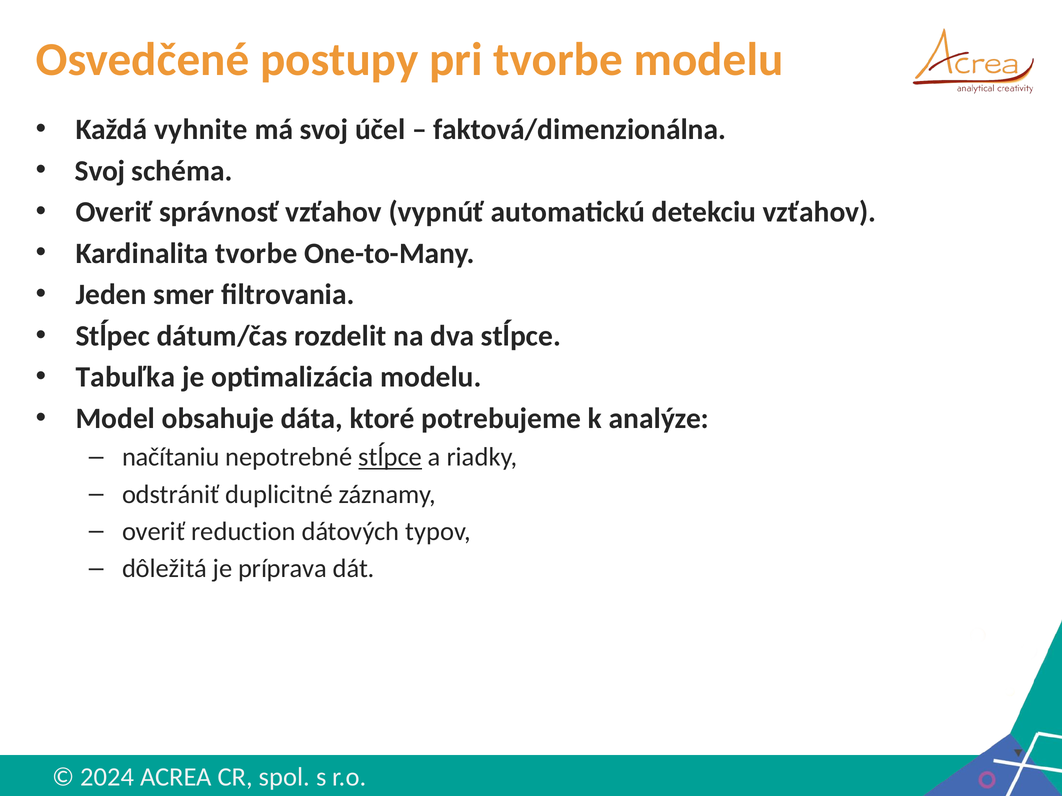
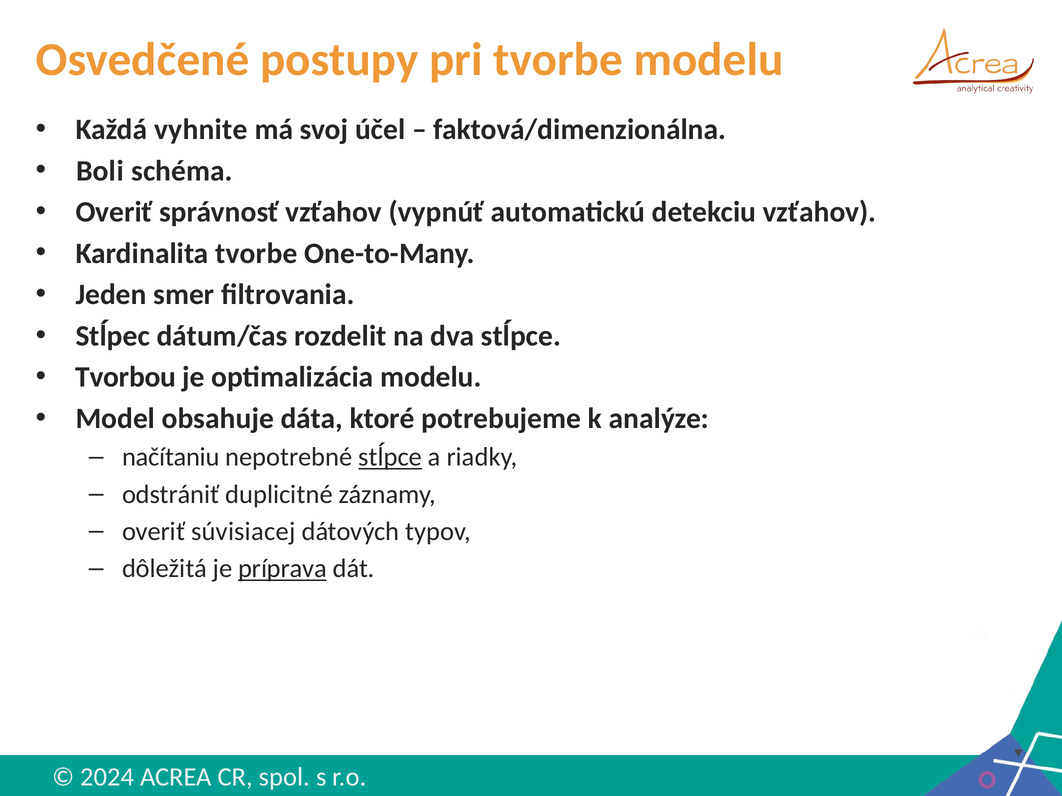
Svoj: Svoj -> Boli (100, 171)
Tabuľka: Tabuľka -> Tvorbou (126, 377)
reduction: reduction -> súvisiacej (243, 532)
príprava underline: none -> present (283, 569)
